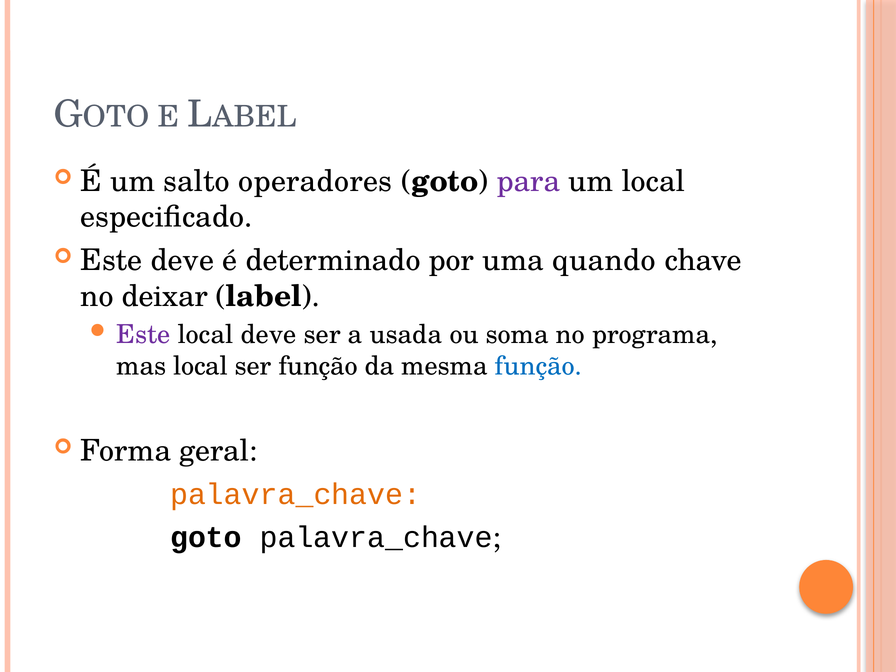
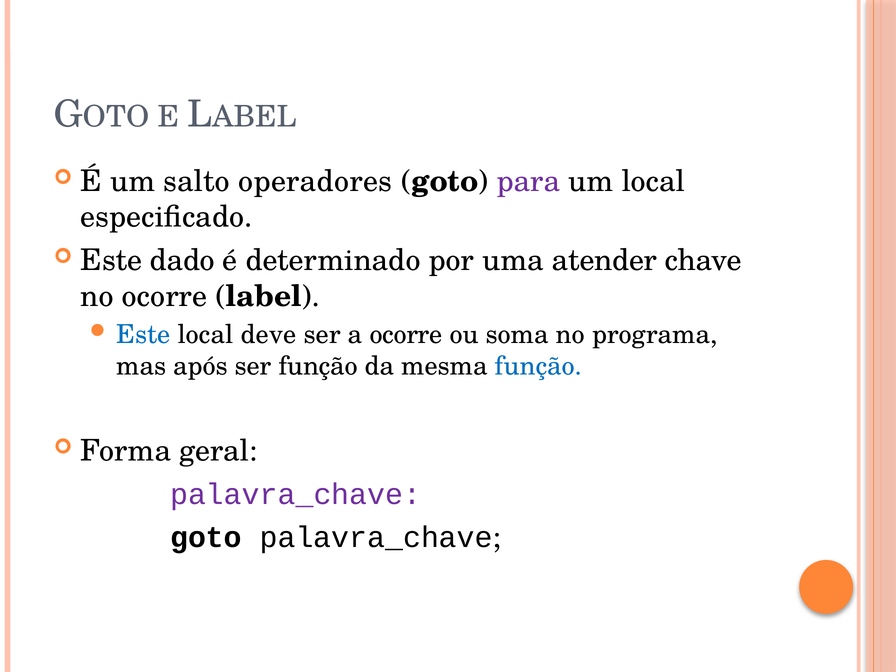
Este deve: deve -> dado (182, 260)
quando: quando -> atender (604, 260)
no deixar: deixar -> ocorre (165, 296)
Este colour: purple -> blue (143, 335)
a usada: usada -> ocorre (406, 335)
mas local: local -> após (201, 366)
palavra_chave colour: orange -> purple (296, 494)
